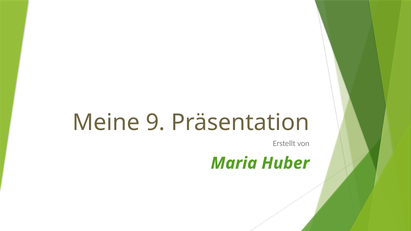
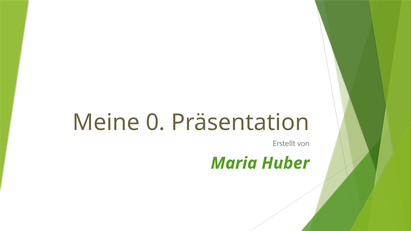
9: 9 -> 0 (155, 123)
